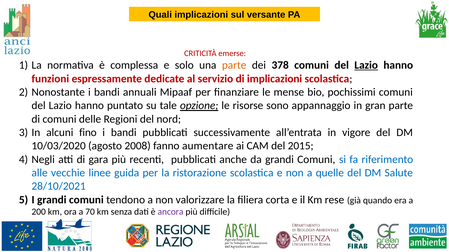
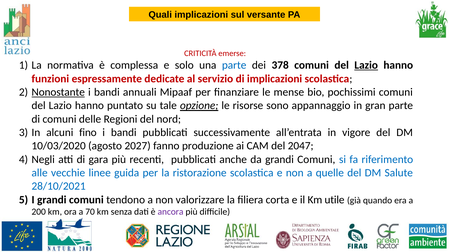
parte colour: orange -> blue (234, 65)
Nonostante underline: none -> present (58, 92)
2008: 2008 -> 2027 (138, 146)
aumentare: aumentare -> produzione (208, 146)
2015: 2015 -> 2047 (301, 146)
rese: rese -> utile (335, 200)
